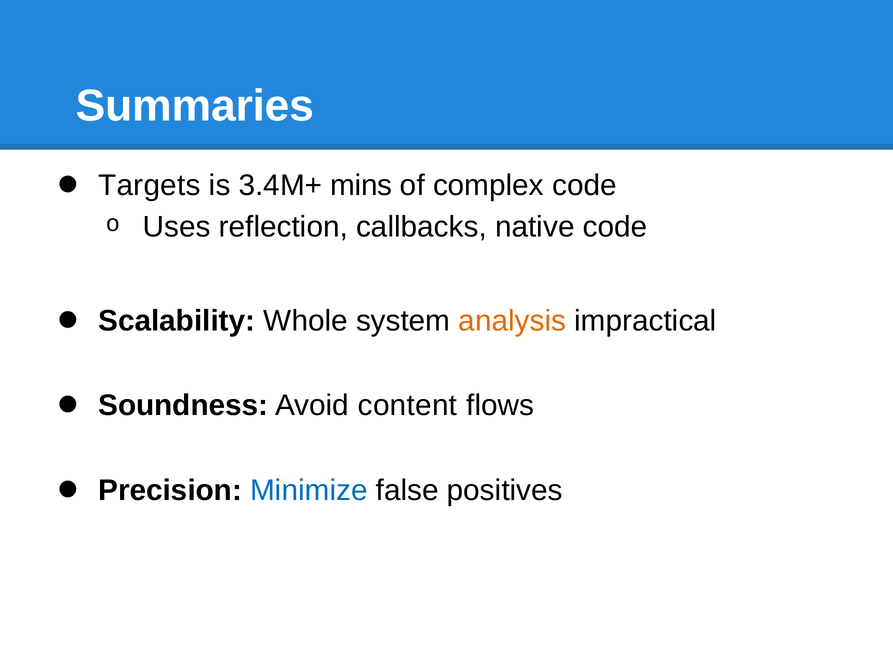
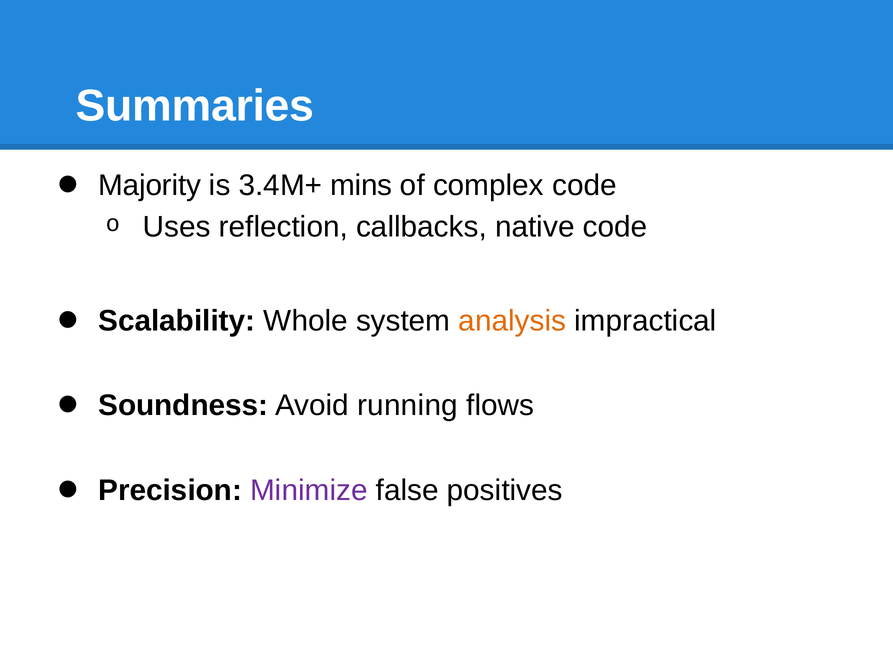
Targets: Targets -> Majority (150, 185)
content: content -> running (408, 405)
Minimize colour: blue -> purple (309, 490)
